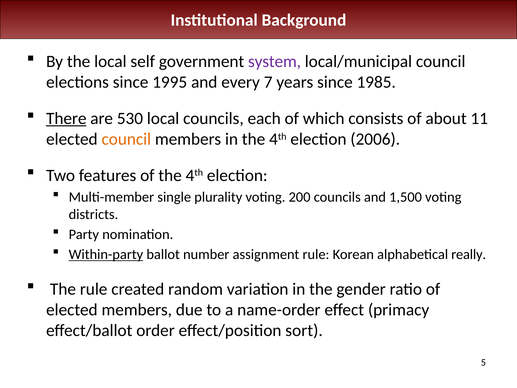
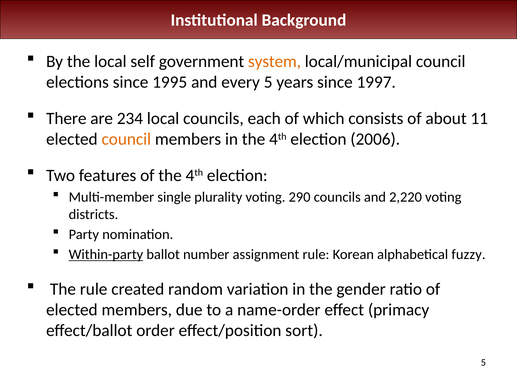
system colour: purple -> orange (275, 62)
every 7: 7 -> 5 (268, 82)
1985: 1985 -> 1997 (376, 82)
There underline: present -> none (66, 118)
530: 530 -> 234 (130, 118)
200: 200 -> 290 (300, 197)
1,500: 1,500 -> 2,220 (406, 197)
really: really -> fuzzy (469, 254)
